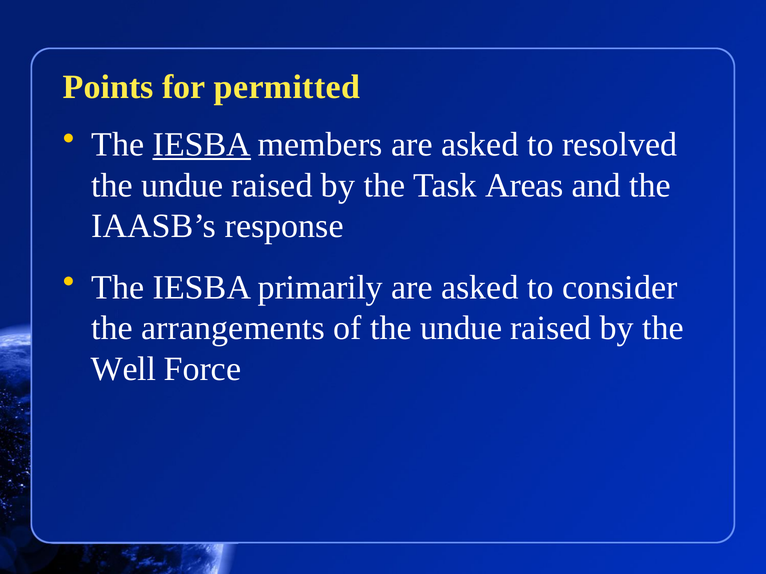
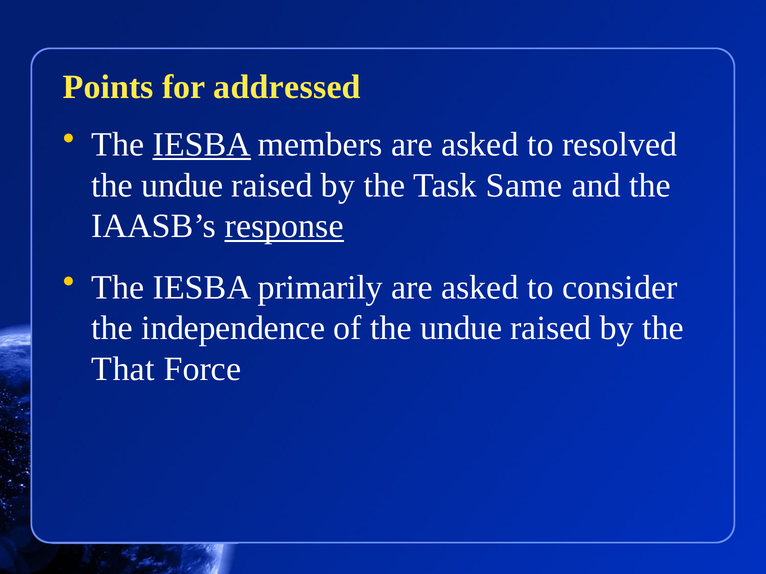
permitted: permitted -> addressed (287, 87)
Areas: Areas -> Same (524, 185)
response underline: none -> present (284, 226)
arrangements: arrangements -> independence (233, 328)
Well: Well -> That (123, 369)
